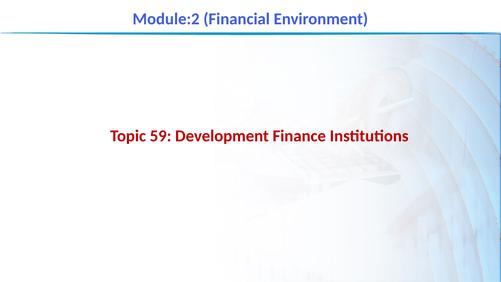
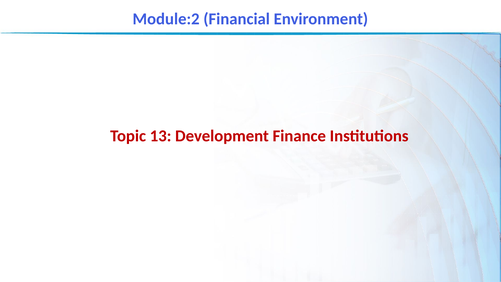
59: 59 -> 13 (161, 136)
